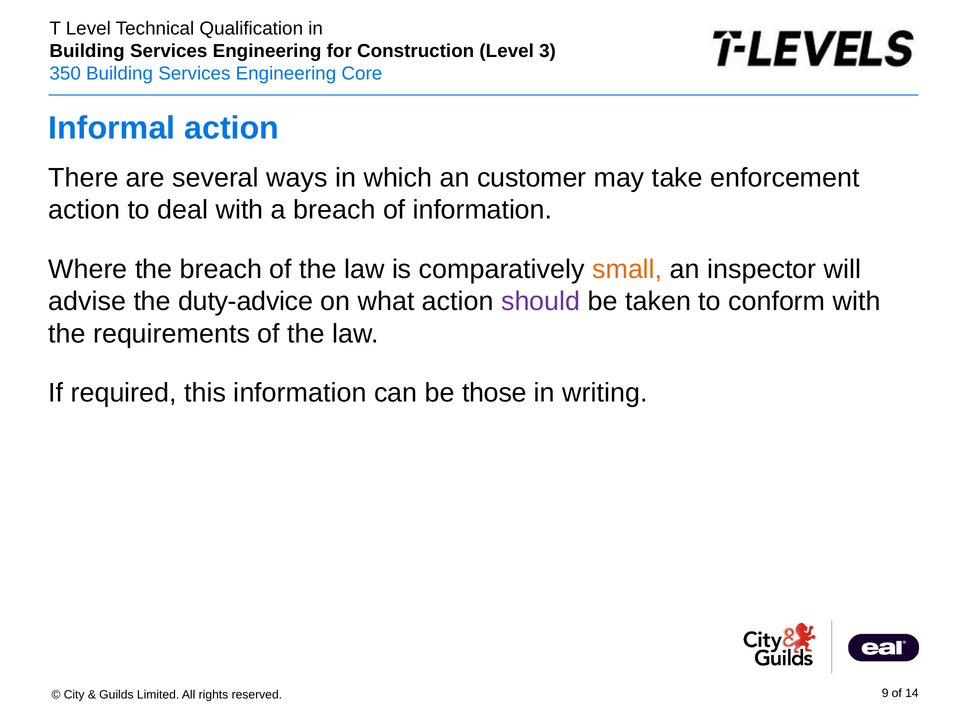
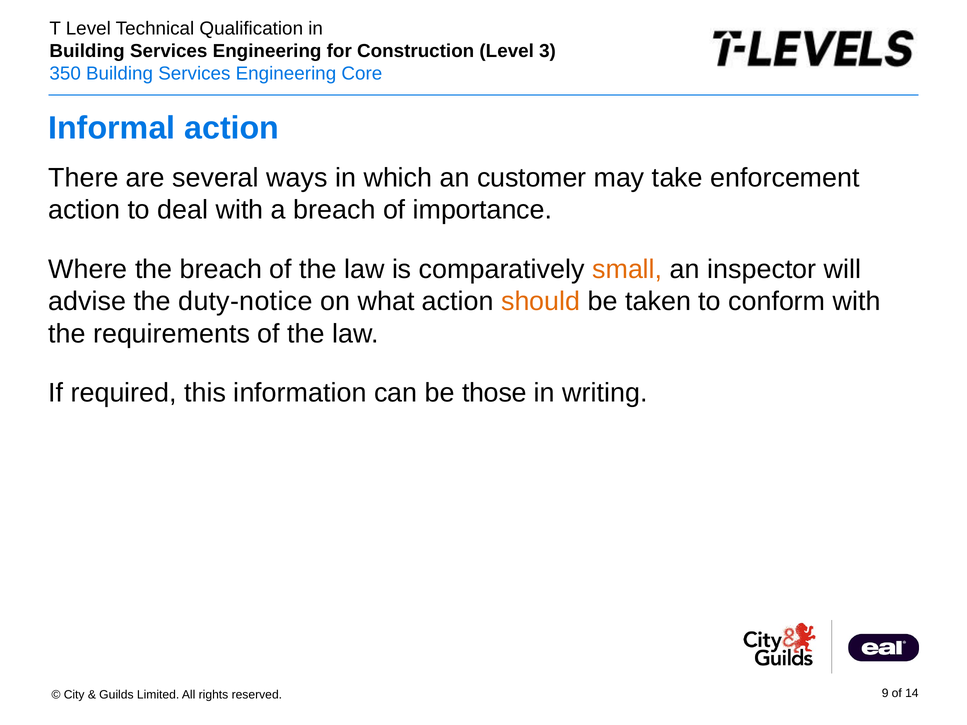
of information: information -> importance (482, 210)
duty-advice: duty-advice -> duty-notice (245, 302)
should colour: purple -> orange (541, 302)
